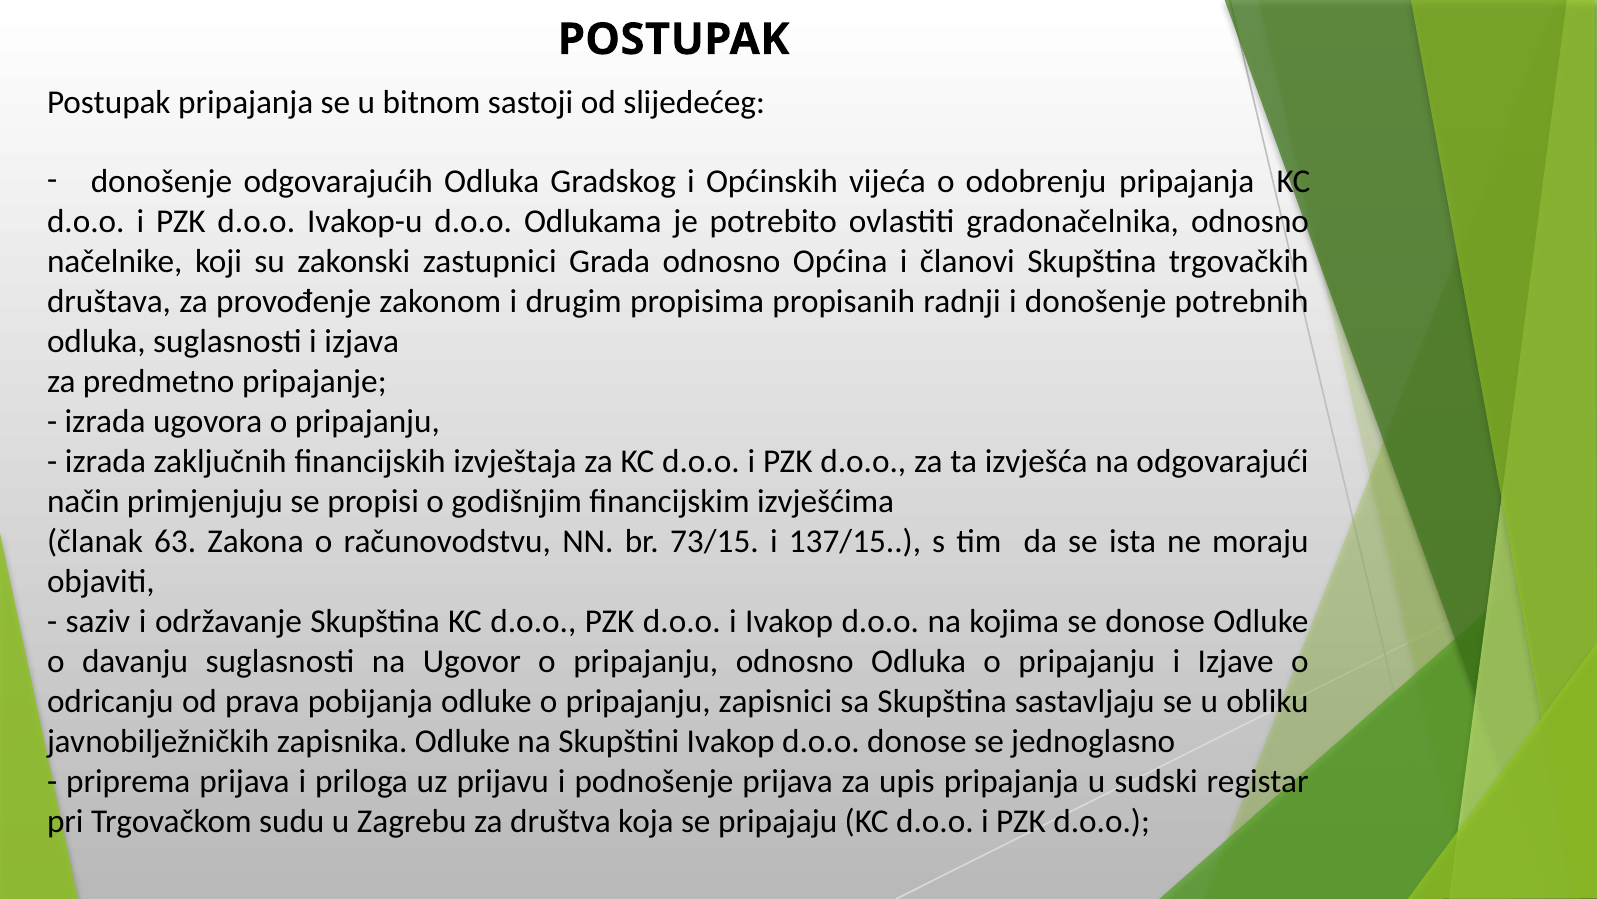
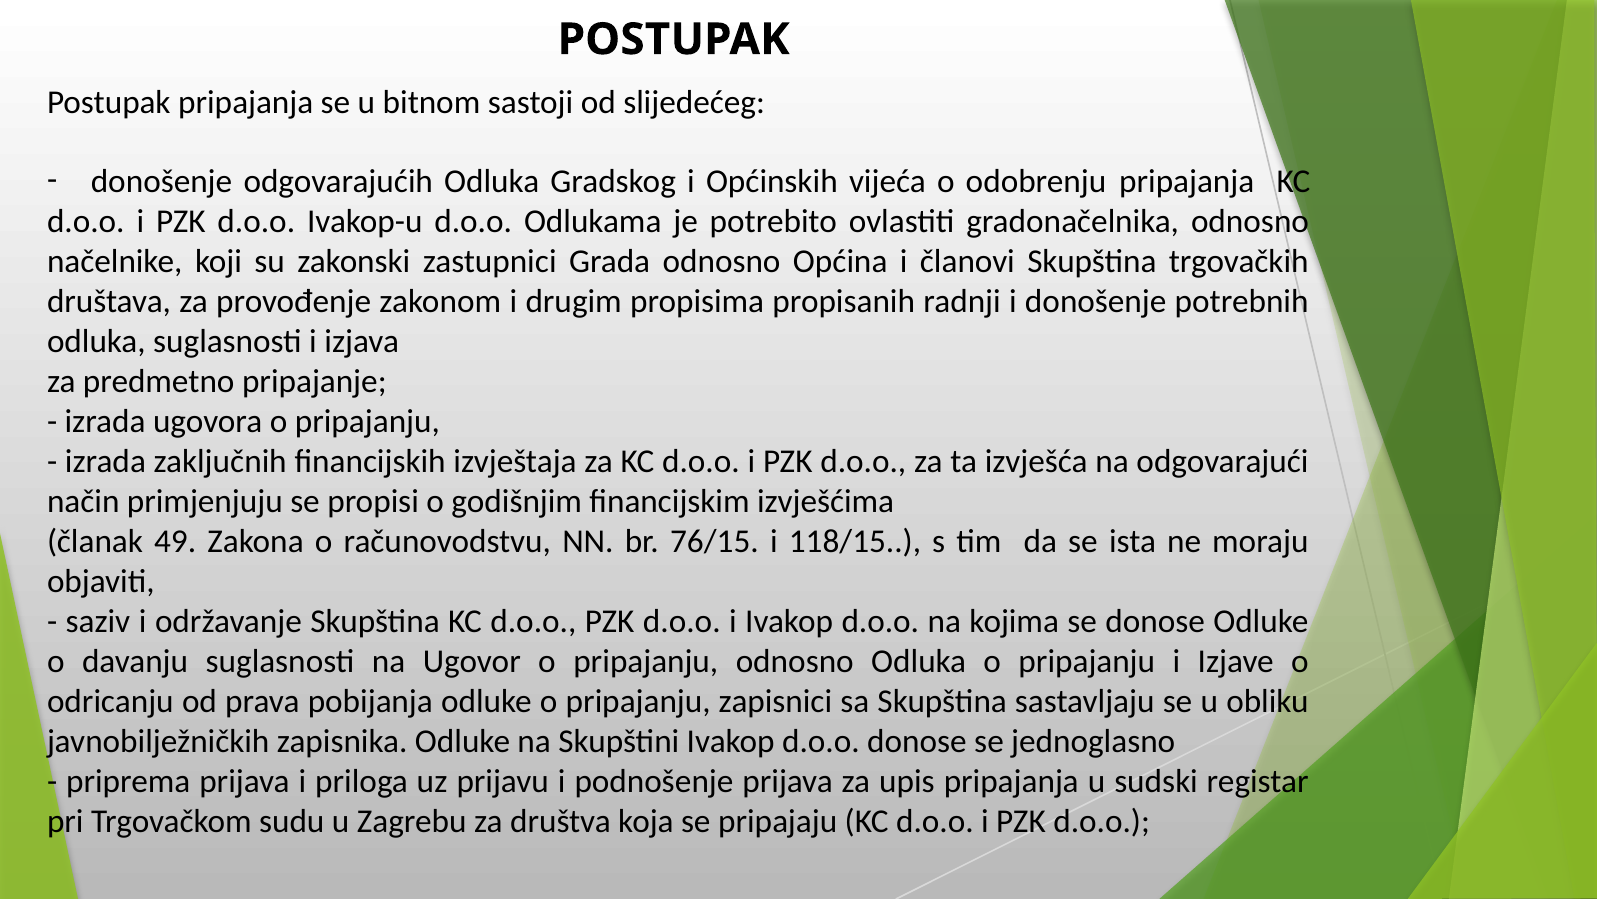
63: 63 -> 49 (175, 541)
73/15: 73/15 -> 76/15 (714, 541)
137/15: 137/15 -> 118/15 (855, 541)
